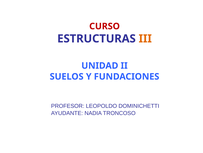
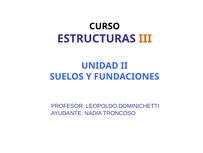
CURSO colour: red -> black (105, 26)
